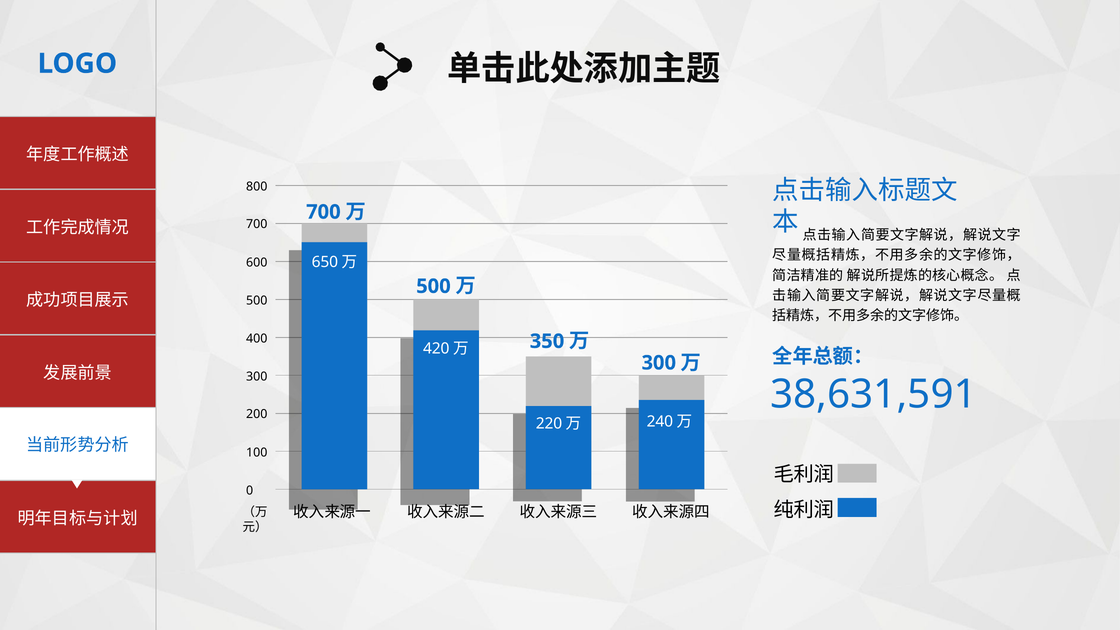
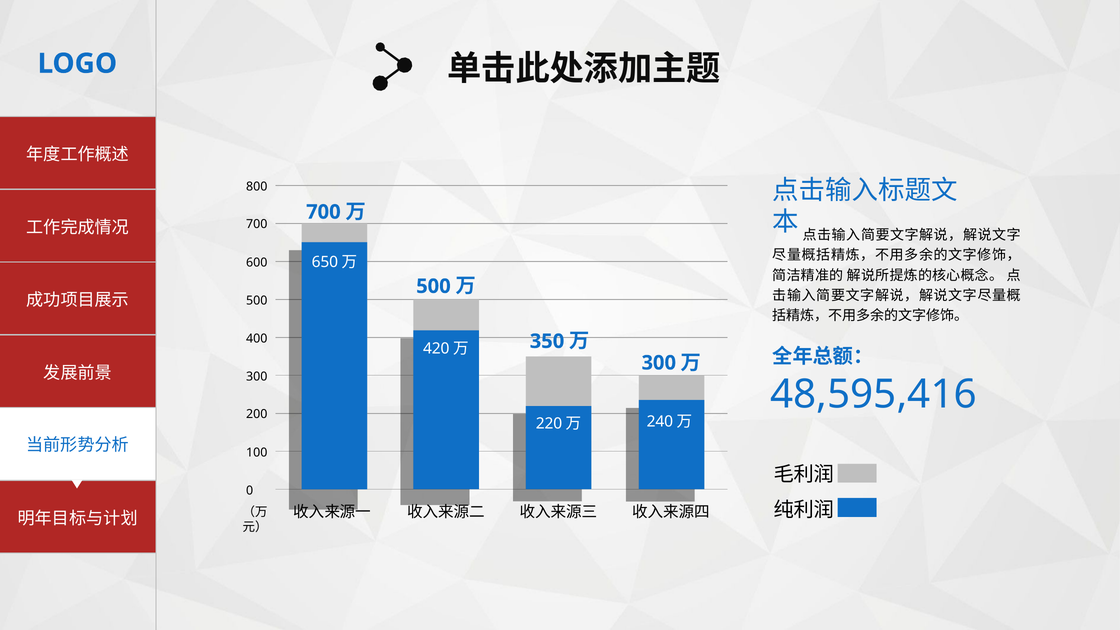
38,631,591: 38,631,591 -> 48,595,416 (873, 394)
